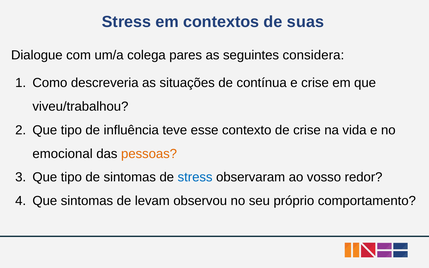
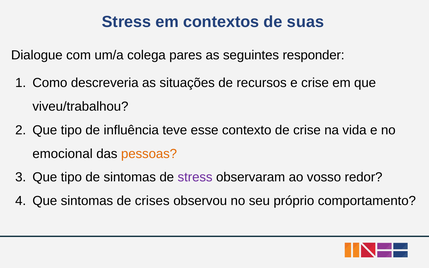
considera: considera -> responder (314, 55)
contínua: contínua -> recursos (262, 83)
stress colour: blue -> purple (195, 177)
levam: levam -> crises (152, 201)
